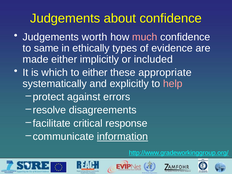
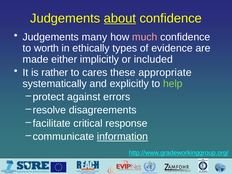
about underline: none -> present (120, 18)
worth: worth -> many (95, 37)
same: same -> worth (46, 48)
which: which -> rather (55, 73)
to either: either -> cares (95, 73)
help colour: pink -> light green (173, 84)
